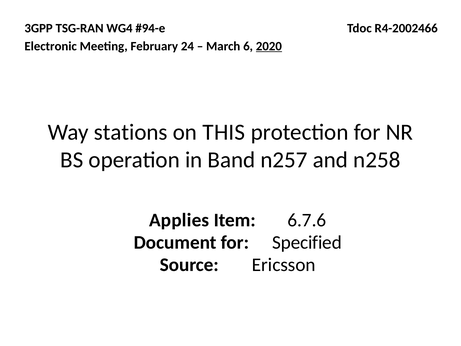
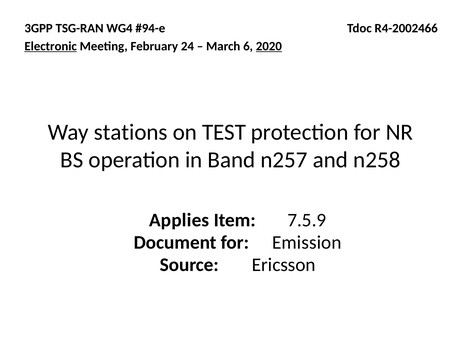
Electronic underline: none -> present (51, 46)
THIS: THIS -> TEST (224, 132)
6.7.6: 6.7.6 -> 7.5.9 (307, 220)
Specified: Specified -> Emission (307, 242)
